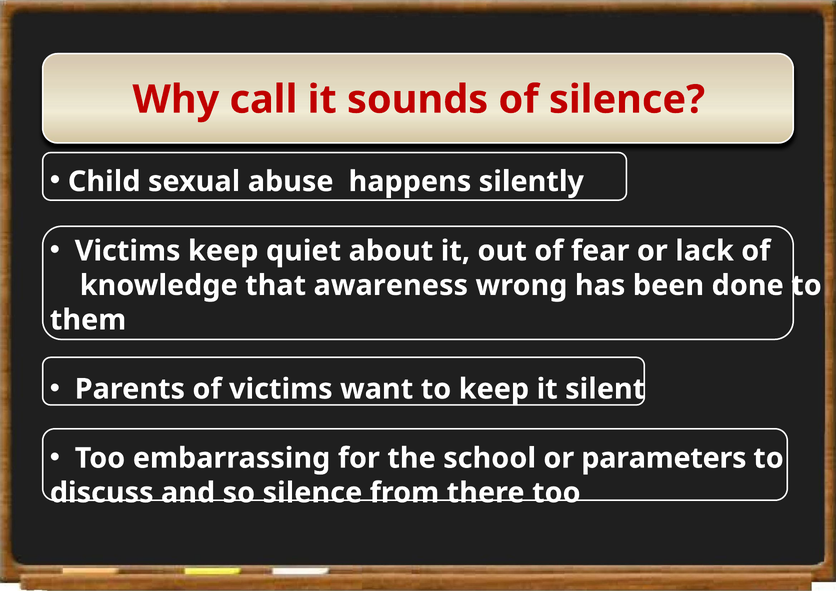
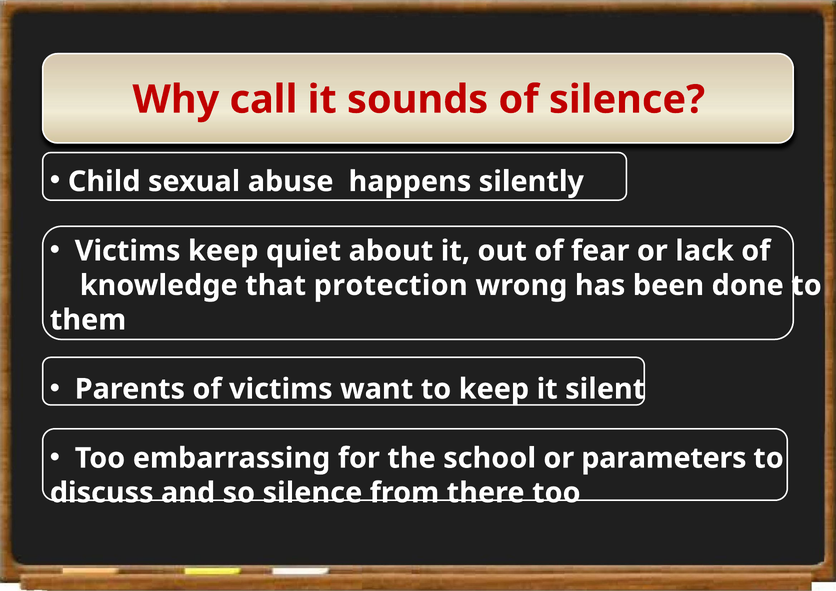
awareness: awareness -> protection (391, 286)
